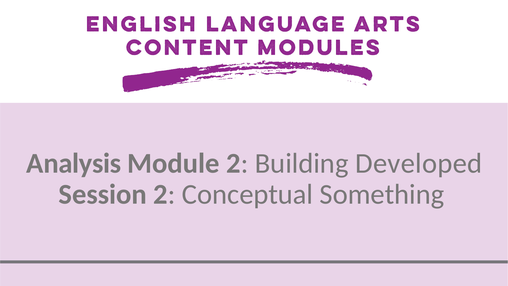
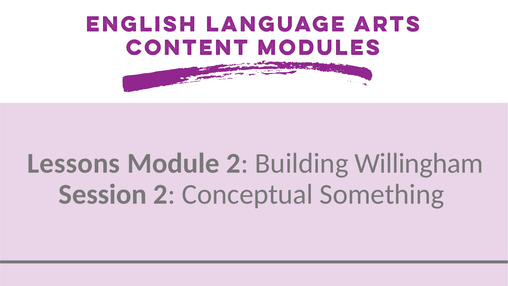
Analysis: Analysis -> Lessons (74, 163)
Developed: Developed -> Willingham (419, 163)
